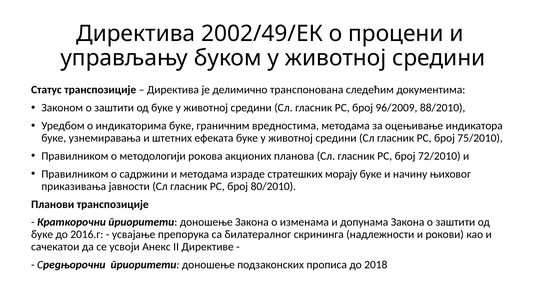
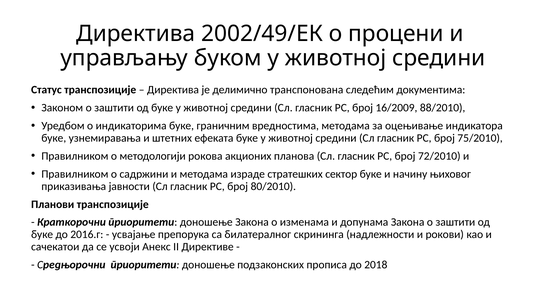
96/2009: 96/2009 -> 16/2009 (396, 108)
морају: морају -> сектор (341, 174)
